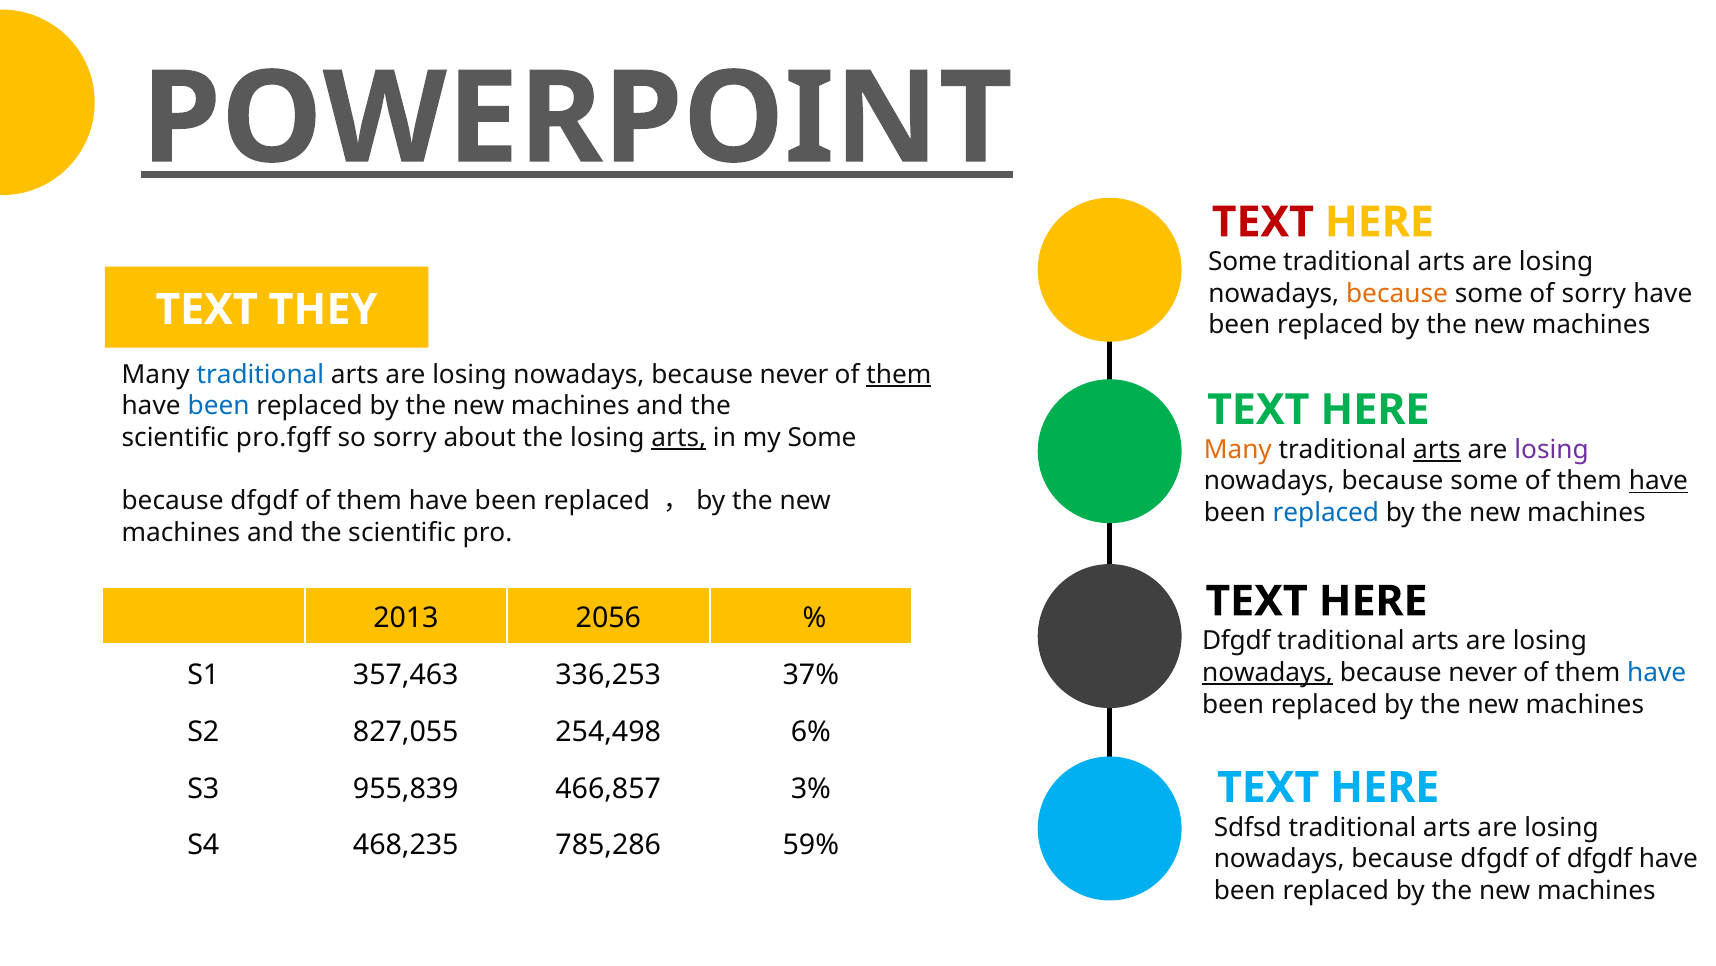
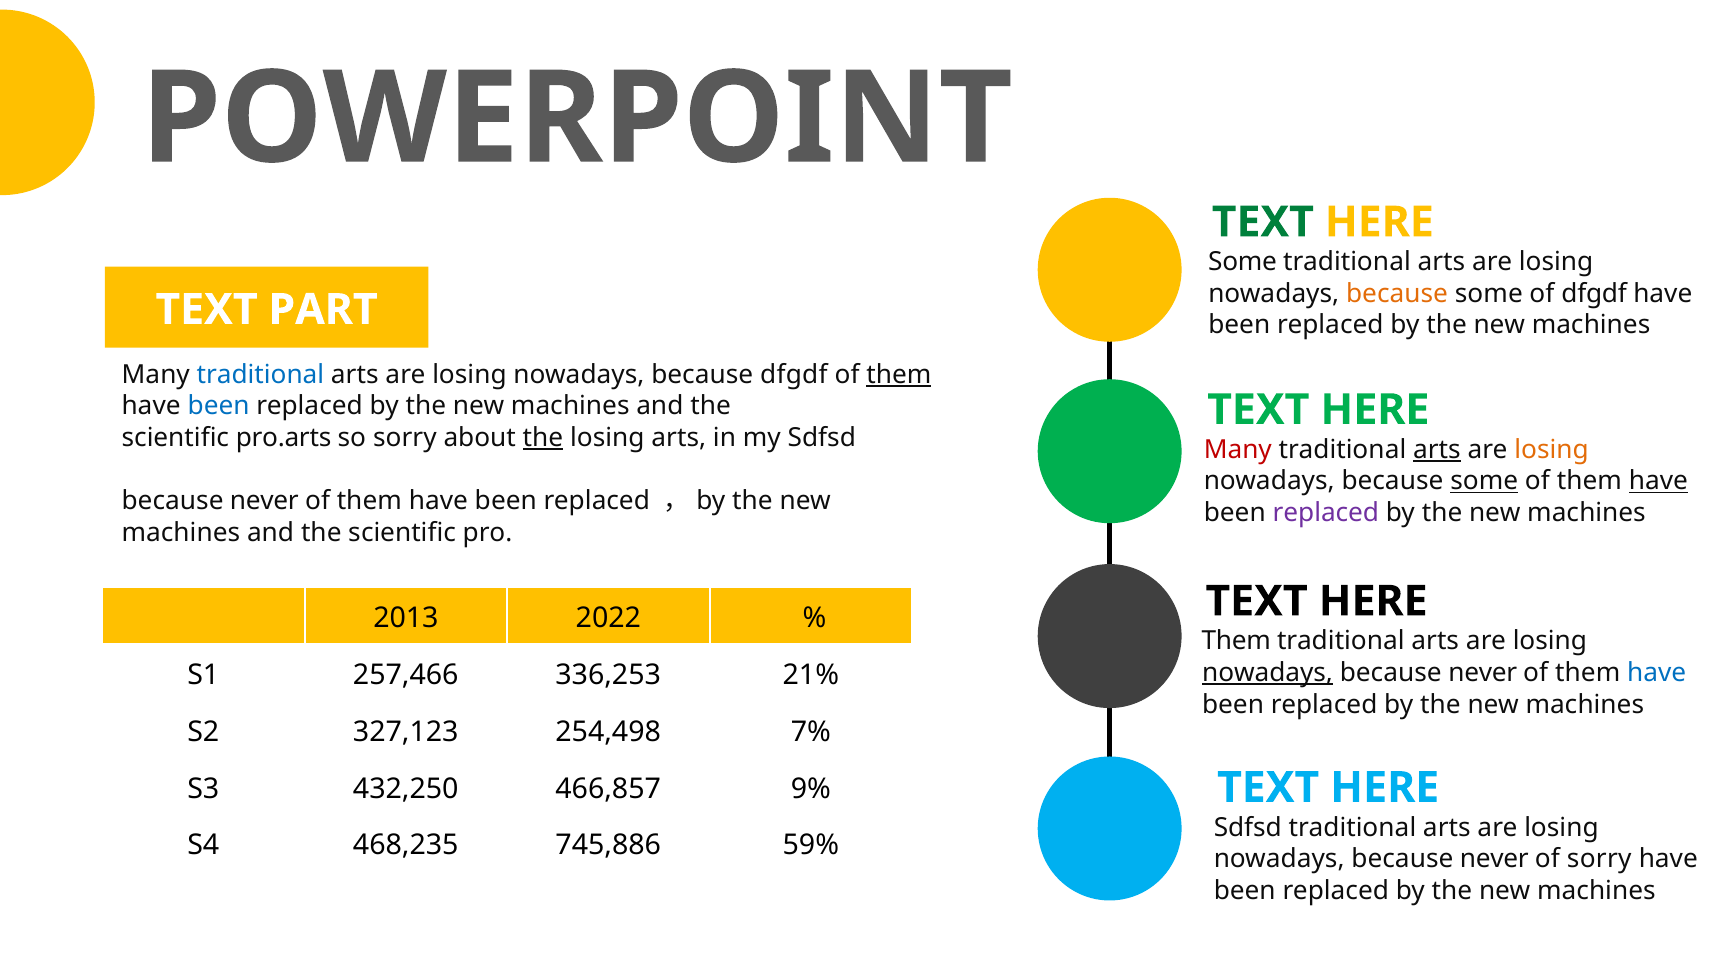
POWERPOINT underline: present -> none (577, 119)
TEXT colour: red -> green (1263, 222)
of sorry: sorry -> dfgdf (1594, 293)
THEY: THEY -> PART (323, 309)
never: never -> dfgdf (794, 375)
pro.fgff: pro.fgff -> pro.arts (284, 438)
the underline: none -> present (543, 438)
arts underline: present -> none (679, 438)
my Some: Some -> Sdfsd (822, 438)
Many colour: orange -> red (1238, 449)
losing colour: purple -> orange (1552, 449)
some underline: none -> present (1484, 481)
dfgdf: dfgdf -> never (264, 500)
replaced colour: blue -> purple (1326, 512)
2056: 2056 -> 2022 (608, 618)
Dfgdf: Dfgdf -> Them (1236, 641)
357,463: 357,463 -> 257,466 (406, 675)
37%: 37% -> 21% (811, 675)
827,055: 827,055 -> 327,123 (406, 731)
6%: 6% -> 7% (811, 731)
955,839: 955,839 -> 432,250 (406, 788)
3%: 3% -> 9% (811, 788)
785,286: 785,286 -> 745,886 (608, 845)
dfgdf: dfgdf -> never (1494, 859)
of dfgdf: dfgdf -> sorry (1599, 859)
